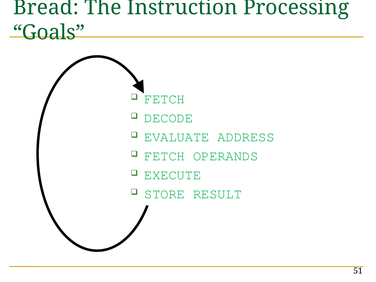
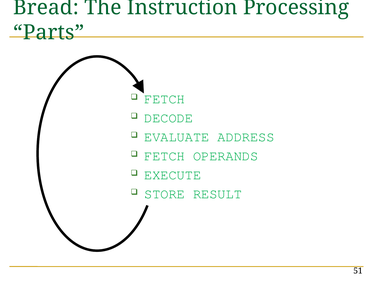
Goals: Goals -> Parts (49, 33)
